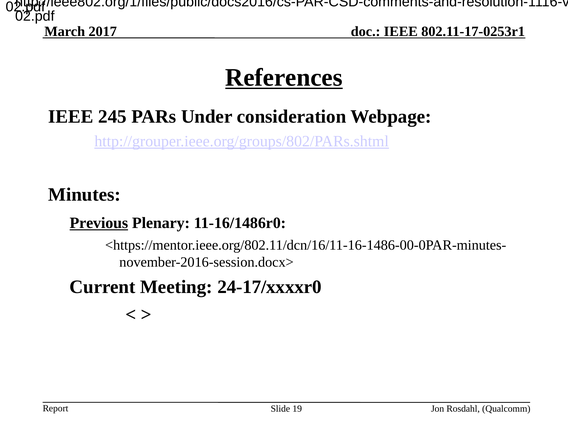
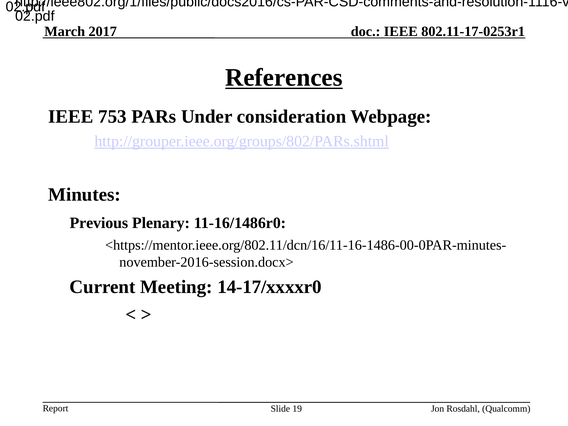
245: 245 -> 753 (112, 117)
Previous underline: present -> none (99, 223)
24-17/xxxxr0: 24-17/xxxxr0 -> 14-17/xxxxr0 (269, 287)
